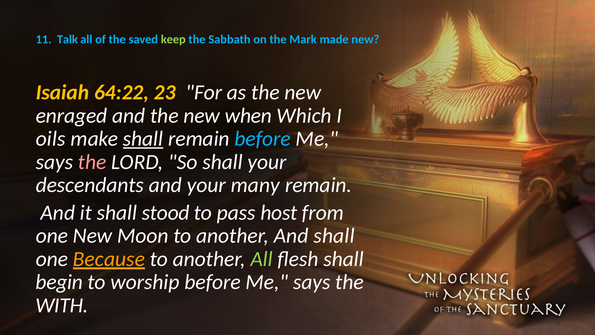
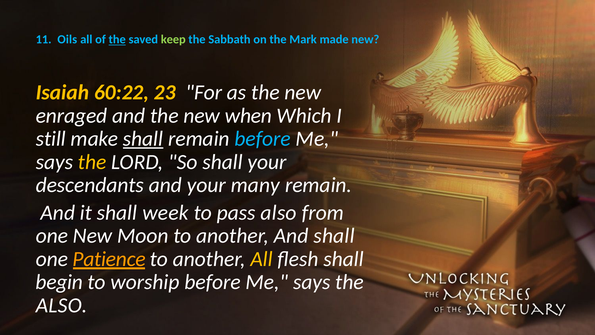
Talk: Talk -> Oils (67, 40)
the underline: none -> present (117, 40)
64:22: 64:22 -> 60:22 (122, 92)
oils: oils -> still (51, 139)
the colour: pink -> yellow (92, 162)
stood: stood -> week (165, 212)
pass host: host -> also (279, 212)
Because: Because -> Patience (109, 259)
All colour: light green -> yellow (262, 259)
WITH: WITH -> ALSO (62, 305)
